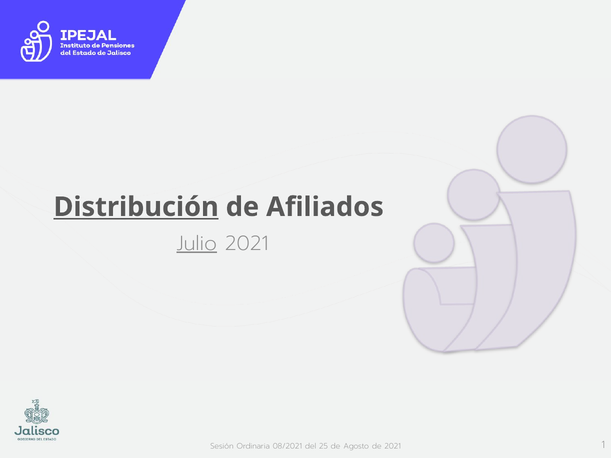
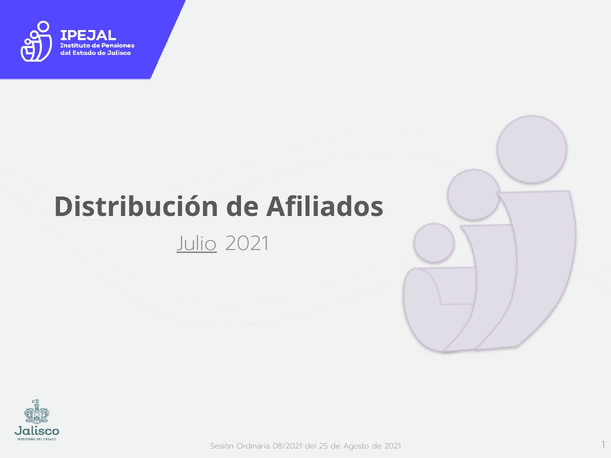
Distribución underline: present -> none (136, 207)
